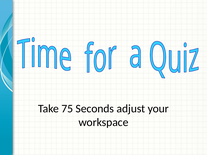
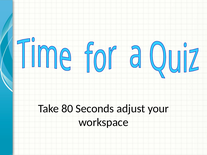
75: 75 -> 80 (67, 109)
